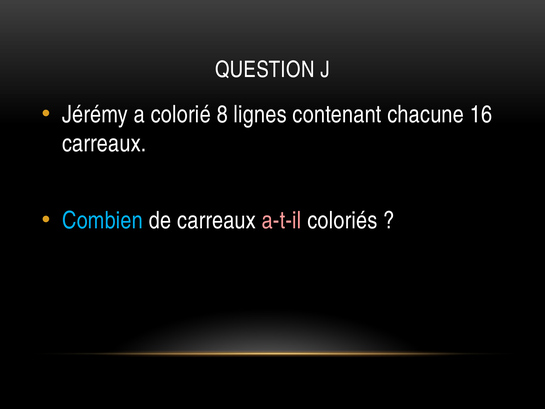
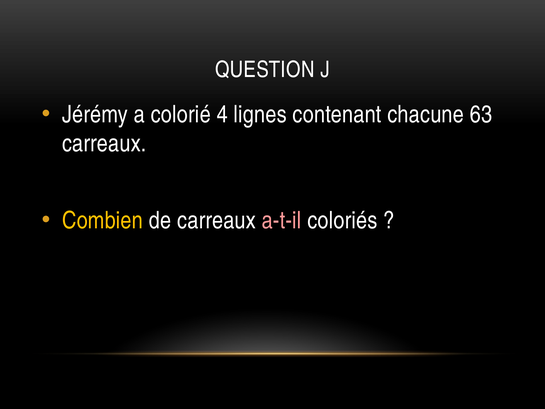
8: 8 -> 4 (222, 114)
16: 16 -> 63 (481, 114)
Combien colour: light blue -> yellow (103, 220)
